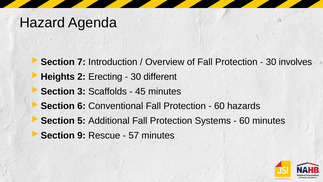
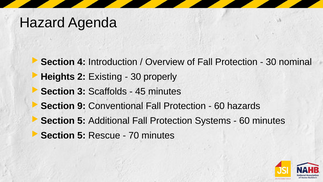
7: 7 -> 4 (81, 62)
involves: involves -> nominal (295, 62)
Erecting: Erecting -> Existing (105, 77)
different: different -> properly (160, 77)
6: 6 -> 9 (81, 106)
9: 9 -> 5 (81, 135)
57: 57 -> 70 (134, 135)
